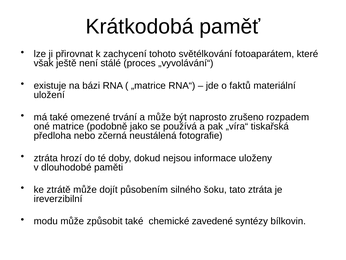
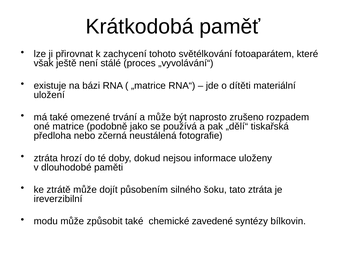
faktů: faktů -> dítěti (240, 85)
„víra“: „víra“ -> „dělí“ (237, 126)
